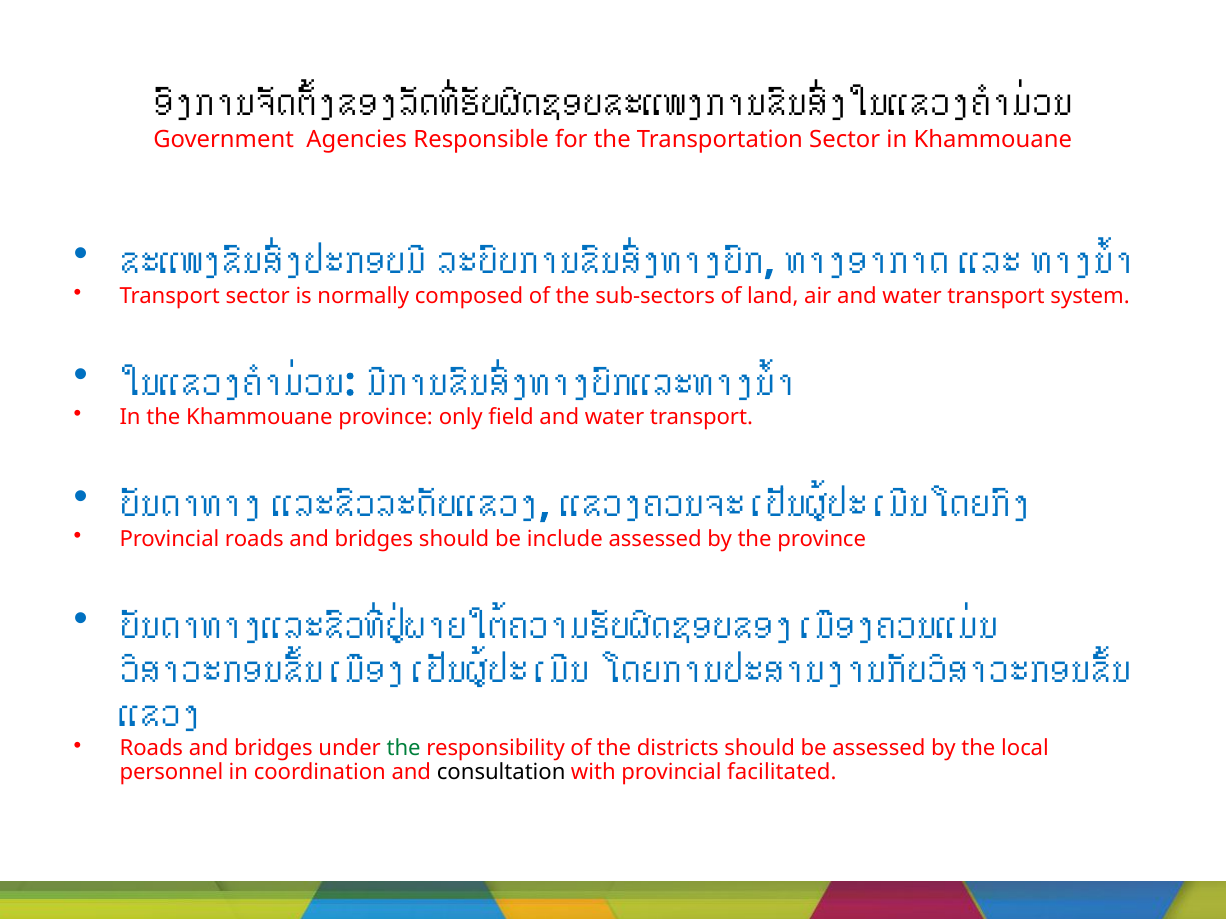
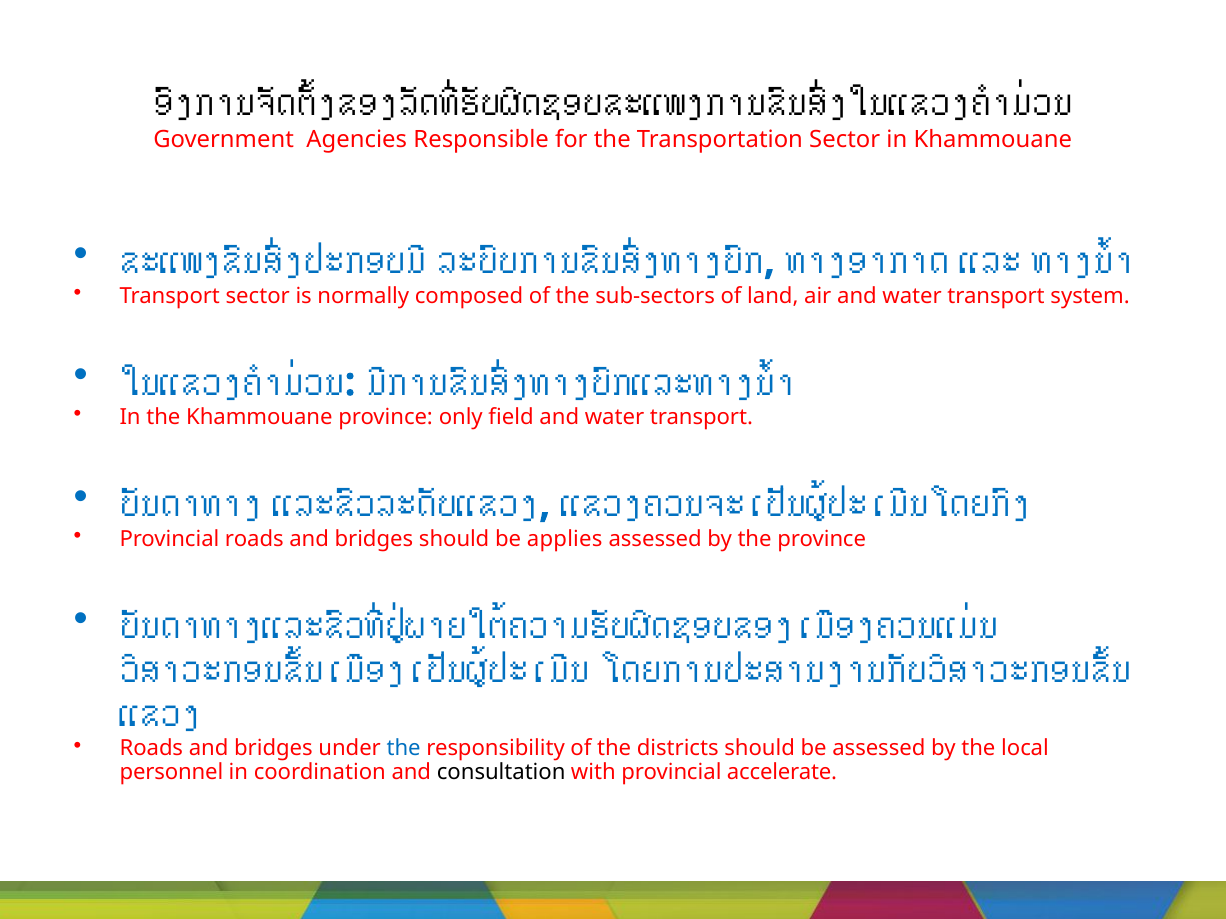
include: include -> applies (565, 539)
the colour: green -> blue (404, 749)
facilitated: facilitated -> accelerate (782, 773)
